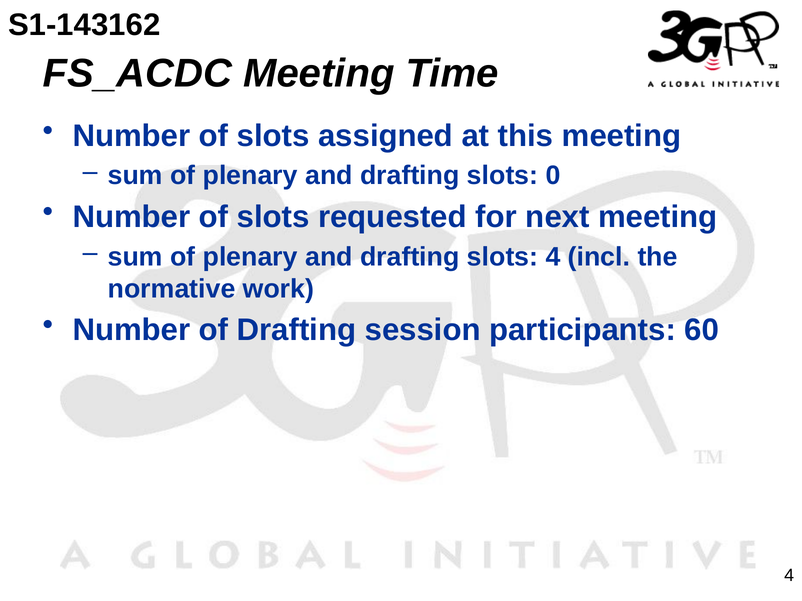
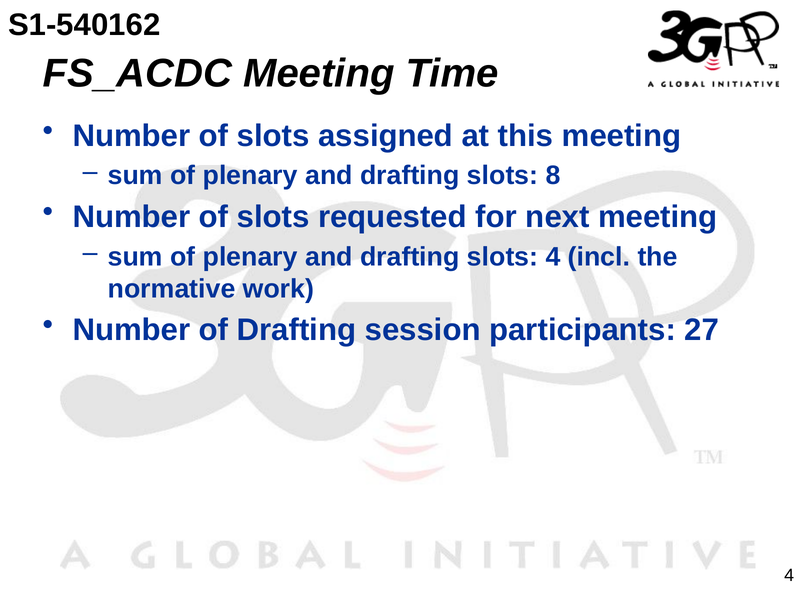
S1-143162: S1-143162 -> S1-540162 (84, 25)
0: 0 -> 8 (553, 176)
60: 60 -> 27 (702, 330)
